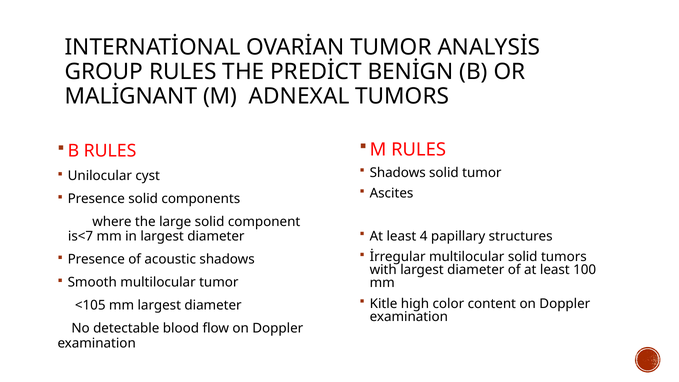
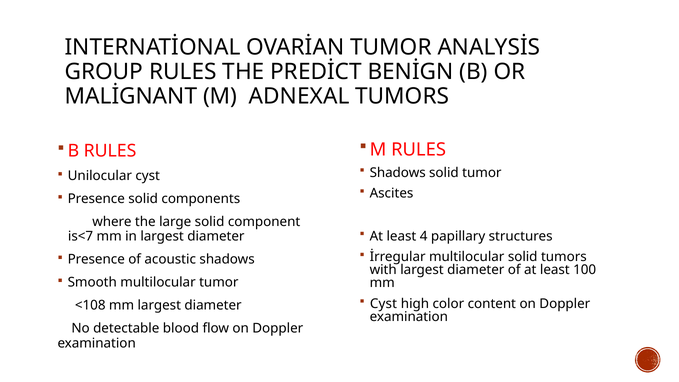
Kitle: Kitle -> Cyst (383, 304)
<105: <105 -> <108 (90, 306)
